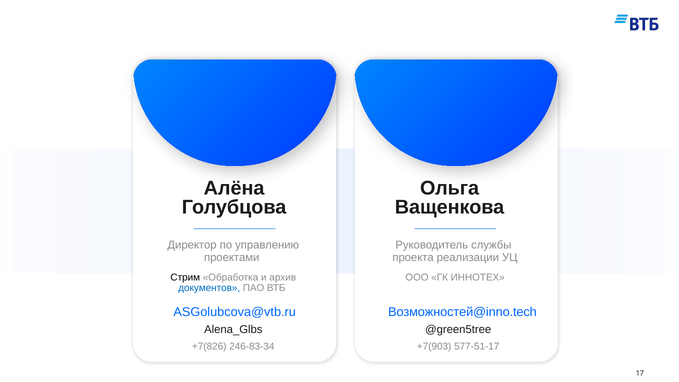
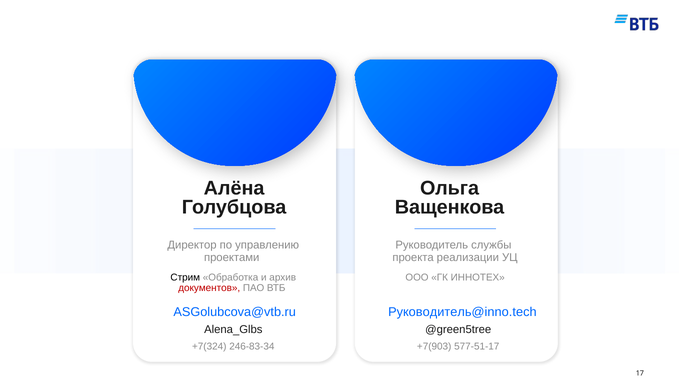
документов colour: blue -> red (209, 288)
Возможностей@inno.tech: Возможностей@inno.tech -> Руководитель@inno.tech (462, 312)
+7(826: +7(826 -> +7(324 (209, 346)
